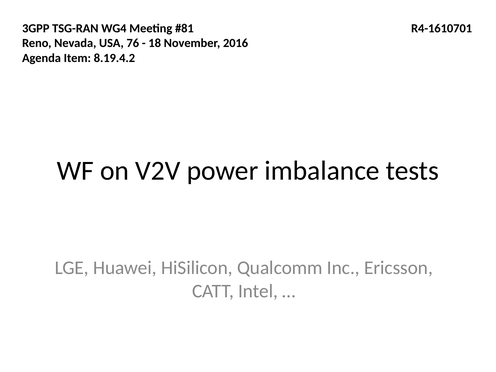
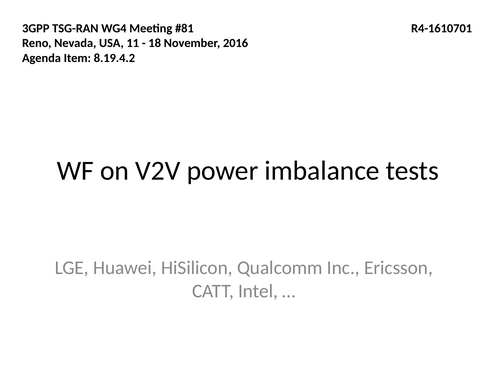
76: 76 -> 11 (133, 43)
